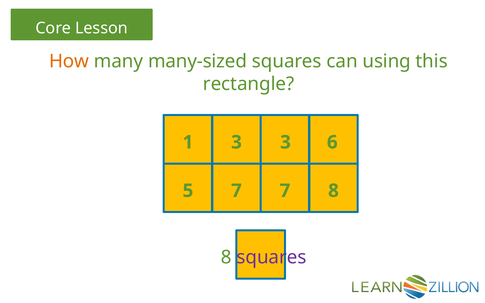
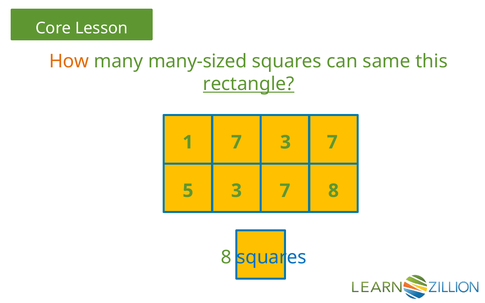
using: using -> same (387, 61)
rectangle underline: none -> present (249, 84)
1 3: 3 -> 7 (236, 142)
3 6: 6 -> 7 (332, 142)
5 7: 7 -> 3 (236, 191)
squares colour: purple -> blue (272, 258)
